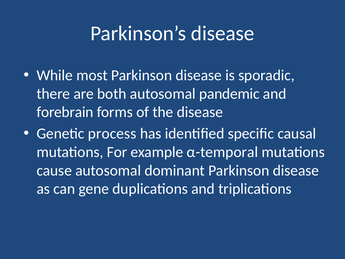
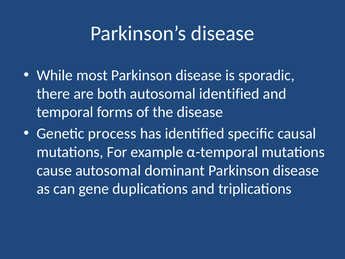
autosomal pandemic: pandemic -> identified (229, 94)
forebrain: forebrain -> temporal (65, 112)
